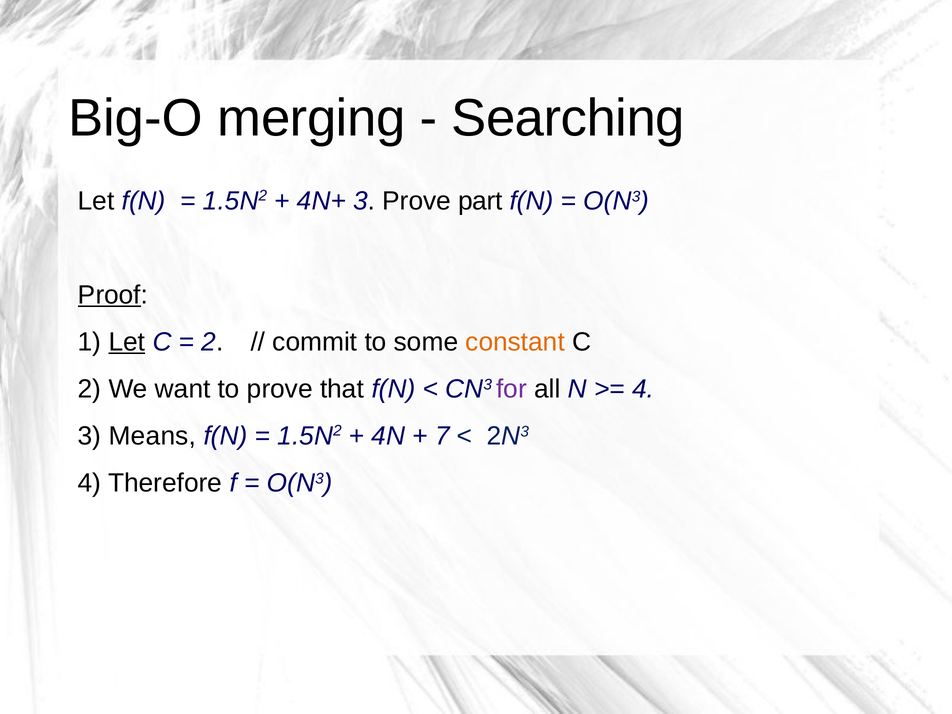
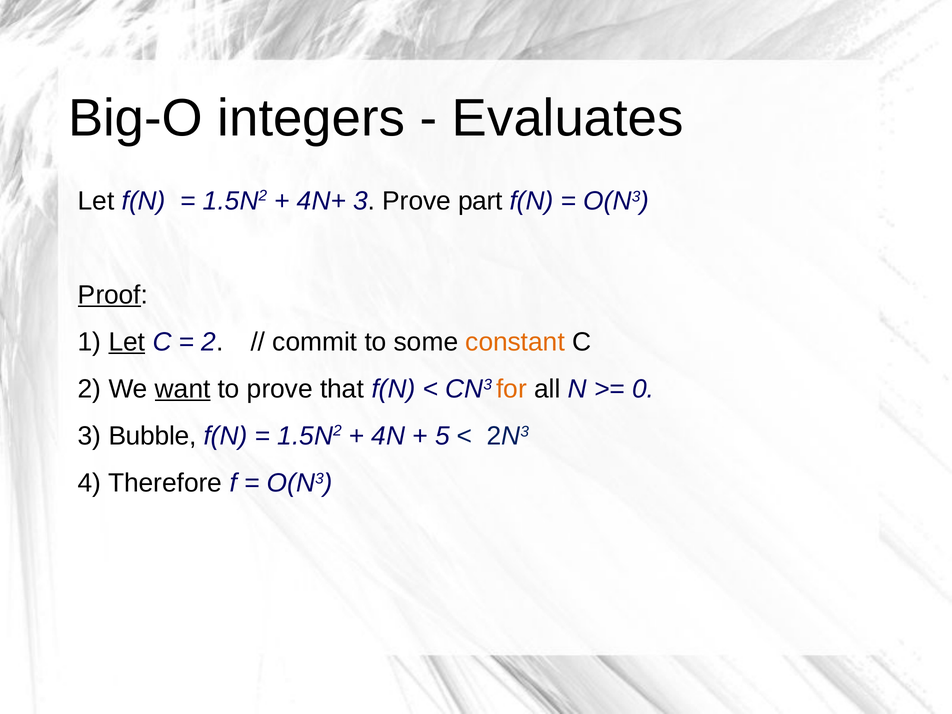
merging: merging -> integers (311, 118)
Searching: Searching -> Evaluates (568, 118)
want underline: none -> present (183, 389)
for colour: purple -> orange (512, 389)
4: 4 -> 0 (643, 389)
Means: Means -> Bubble (153, 436)
7: 7 -> 5 (442, 436)
